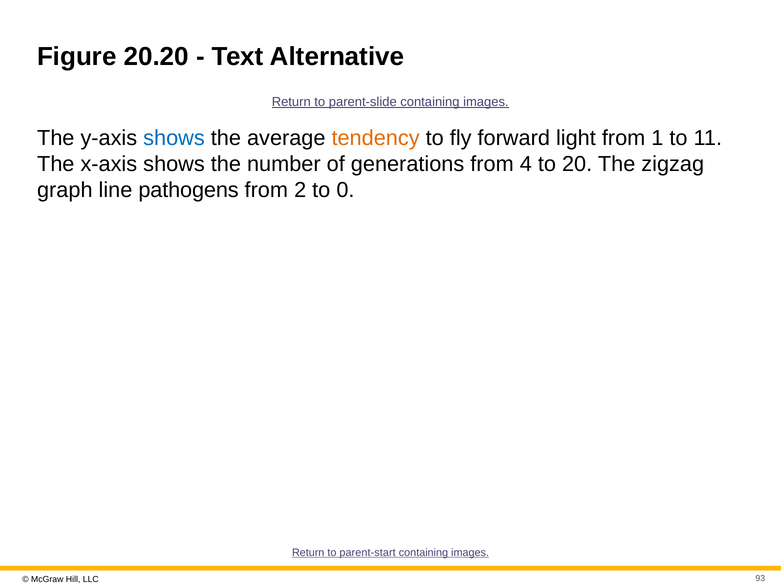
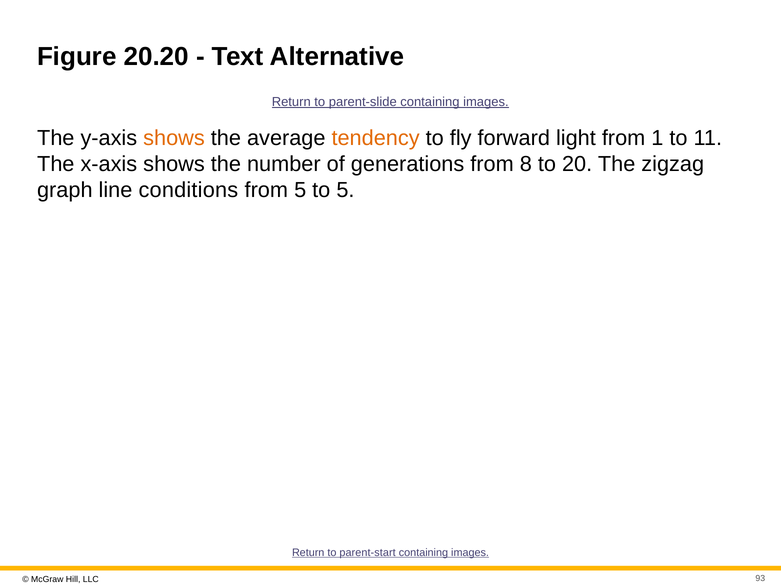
shows colour: blue -> orange (174, 138)
4: 4 -> 8 (526, 164)
pathogens: pathogens -> conditions (188, 190)
from 2: 2 -> 5 (300, 190)
to 0: 0 -> 5 (345, 190)
